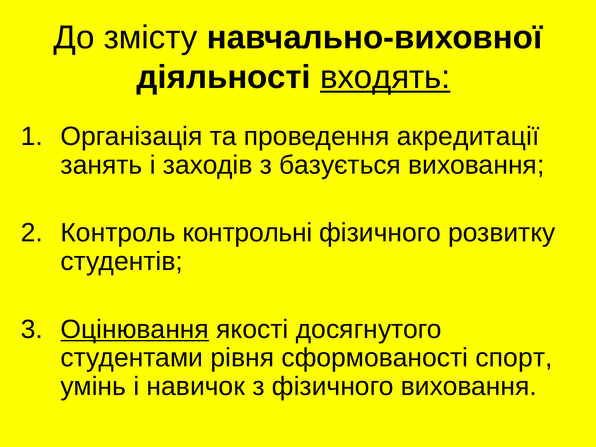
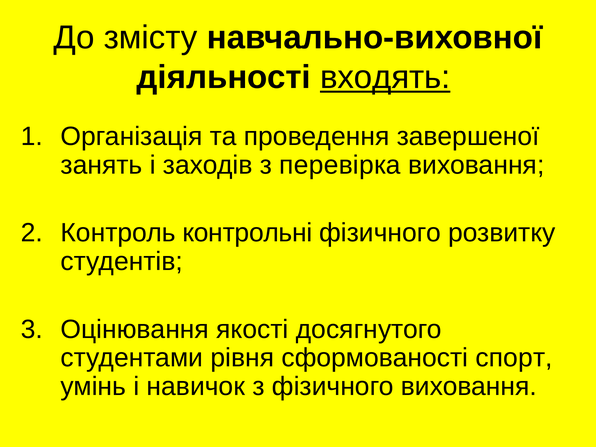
акредитації: акредитації -> завершеної (468, 136)
базується: базується -> перевірка (340, 165)
Оцінювання underline: present -> none (135, 329)
